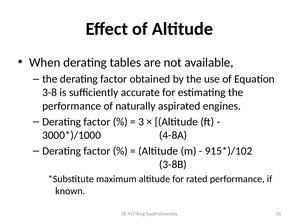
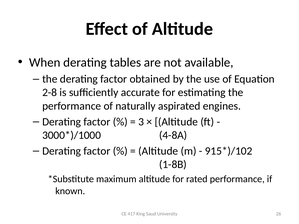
3-8: 3-8 -> 2-8 (50, 93)
3-8B: 3-8B -> 1-8B (173, 165)
